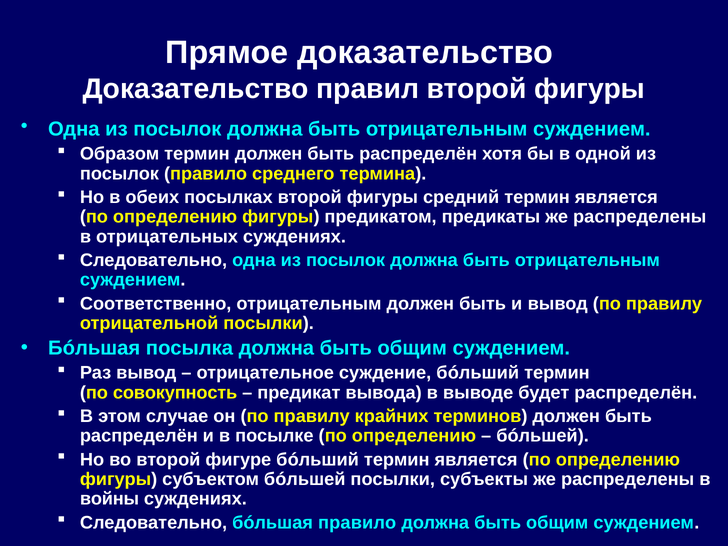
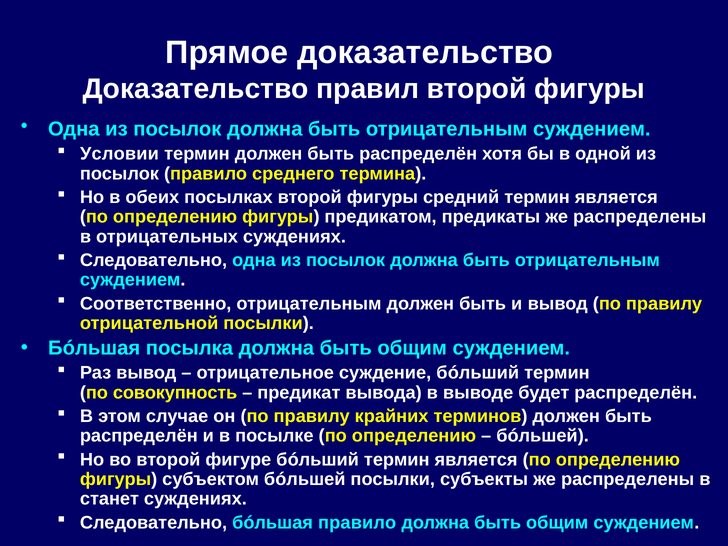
Образом: Образом -> Условии (119, 154)
войны: войны -> станет (109, 499)
